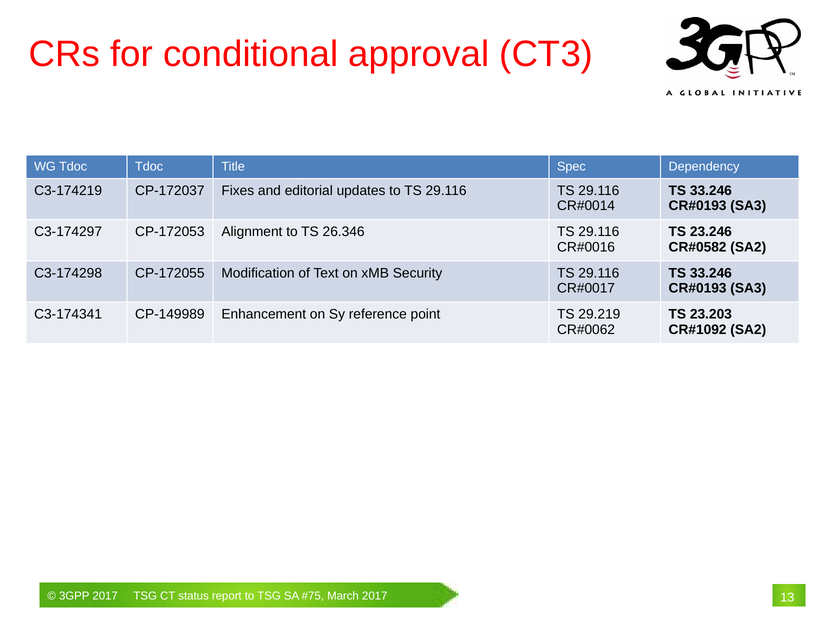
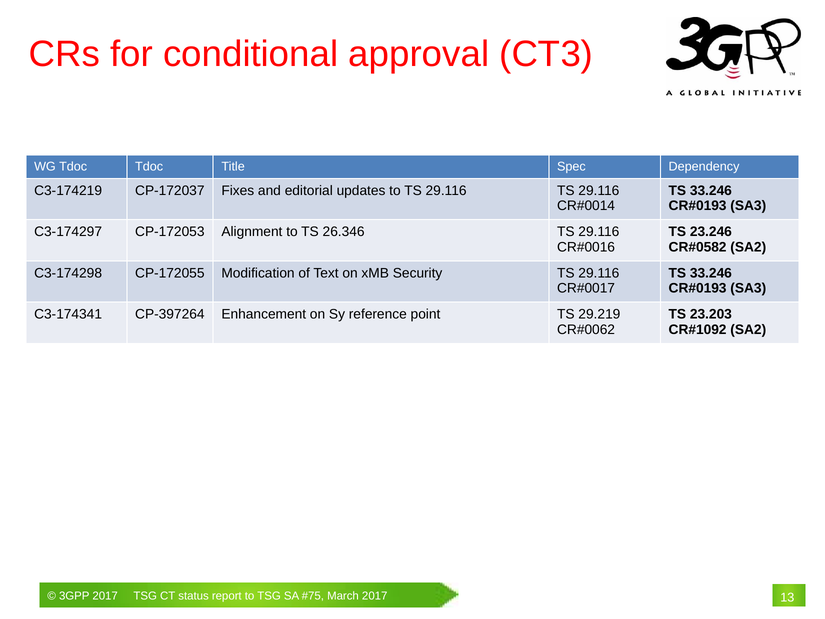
CP-149989: CP-149989 -> CP-397264 (170, 314)
